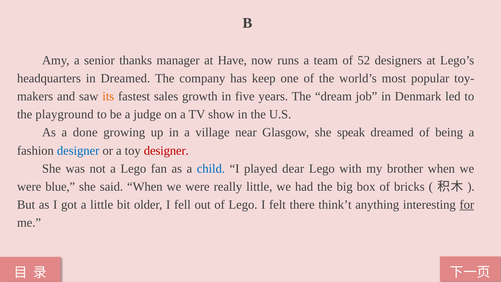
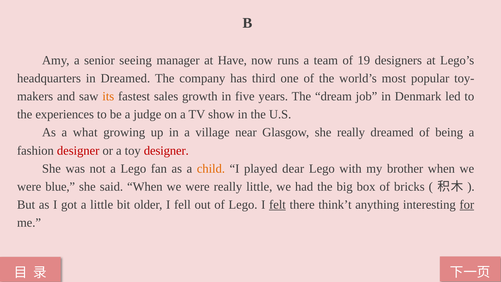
thanks: thanks -> seeing (136, 60)
52: 52 -> 19 (364, 60)
keep: keep -> third (264, 78)
playground: playground -> experiences (65, 114)
done: done -> what (85, 132)
she speak: speak -> really (351, 132)
designer colour: blue -> red (78, 150)
child colour: blue -> orange (211, 168)
felt underline: none -> present (277, 205)
